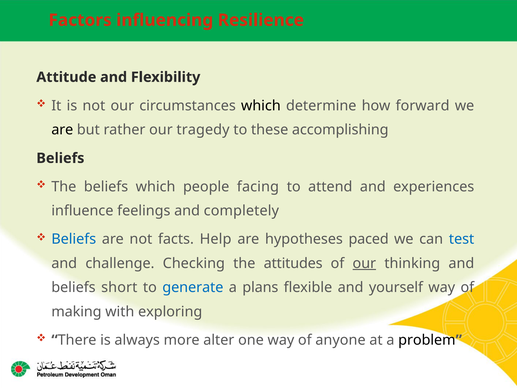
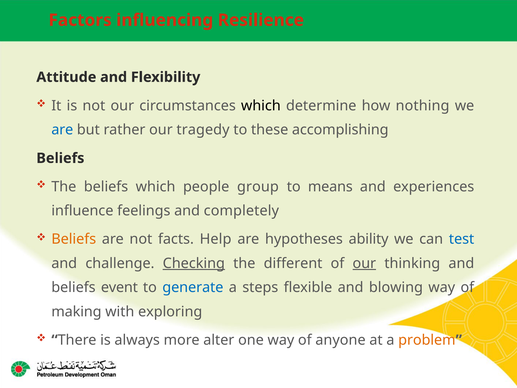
forward: forward -> nothing (423, 106)
are colour: black -> blue (62, 130)
facing: facing -> group (258, 187)
attend: attend -> means (330, 187)
Beliefs colour: blue -> orange (74, 239)
paced: paced -> ability (369, 239)
Checking underline: none -> present (194, 263)
attitudes: attitudes -> different (293, 263)
short: short -> event (119, 287)
plans: plans -> steps (260, 287)
yourself: yourself -> blowing (396, 287)
problem colour: black -> orange (427, 340)
